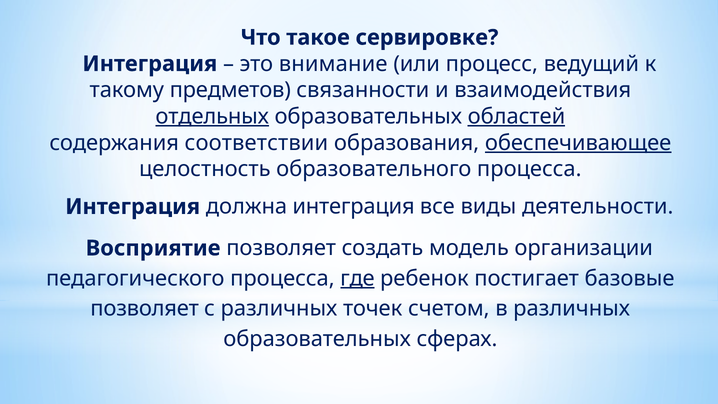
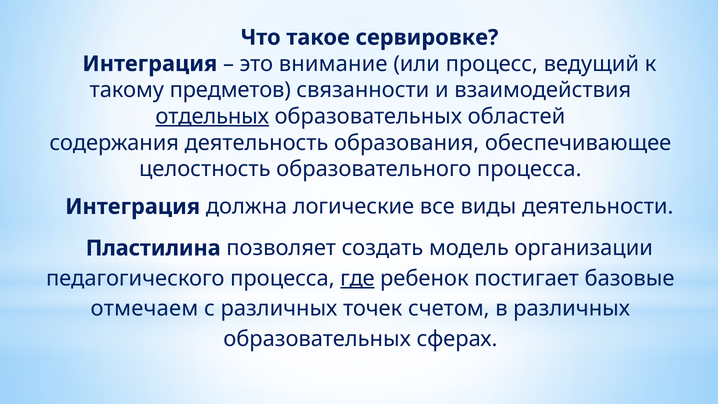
областей underline: present -> none (516, 116)
соответствии: соответствии -> деятельность (257, 143)
обеспечивающее underline: present -> none (578, 143)
должна интеграция: интеграция -> логические (353, 207)
Восприятие: Восприятие -> Пластилина (153, 248)
позволяет: позволяет -> отмечаем (144, 309)
